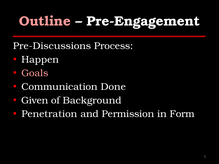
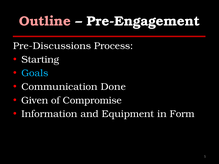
Happen: Happen -> Starting (40, 60)
Goals colour: pink -> light blue (35, 73)
Background: Background -> Compromise (92, 100)
Penetration: Penetration -> Information (49, 114)
Permission: Permission -> Equipment (128, 114)
